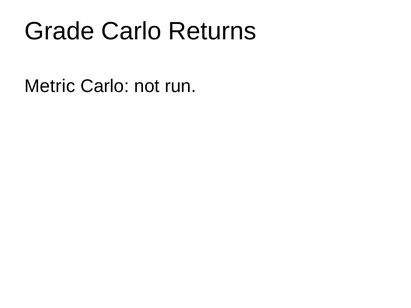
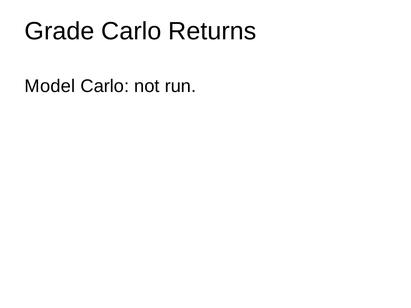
Metric: Metric -> Model (50, 86)
